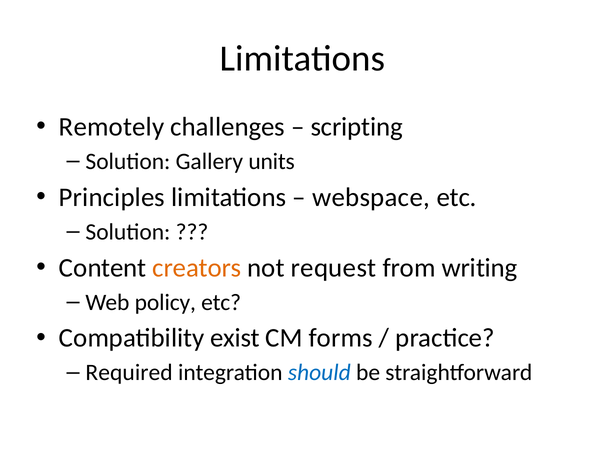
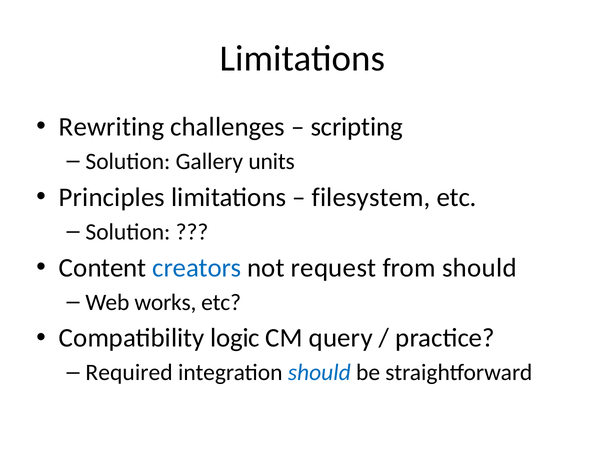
Remotely: Remotely -> Rewriting (112, 127)
webspace: webspace -> filesystem (371, 198)
creators colour: orange -> blue (197, 268)
from writing: writing -> should (479, 268)
policy: policy -> works (165, 303)
exist: exist -> logic (235, 339)
forms: forms -> query (341, 339)
